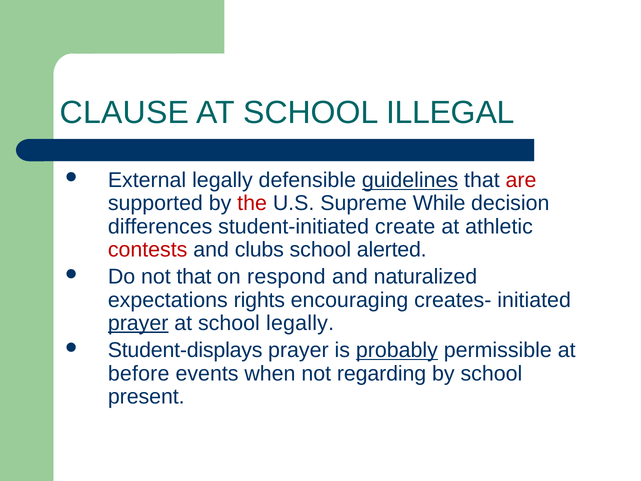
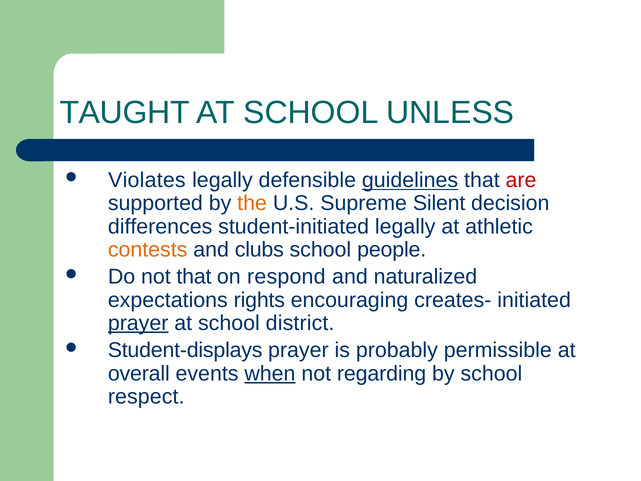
CLAUSE: CLAUSE -> TAUGHT (125, 113)
ILLEGAL: ILLEGAL -> UNLESS (450, 113)
External: External -> Violates (147, 180)
the colour: red -> orange (252, 203)
While: While -> Silent (439, 203)
student-initiated create: create -> legally (405, 226)
contests colour: red -> orange (148, 249)
alerted: alerted -> people (392, 249)
school legally: legally -> district (300, 323)
probably underline: present -> none (397, 350)
before: before -> overall (139, 373)
when underline: none -> present (270, 373)
present: present -> respect (146, 396)
